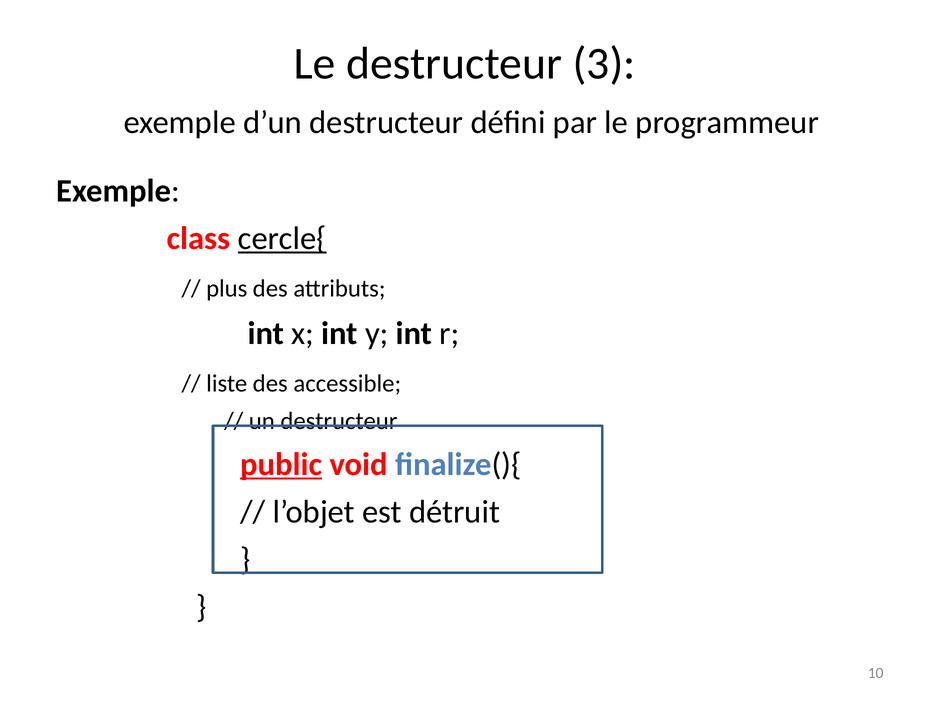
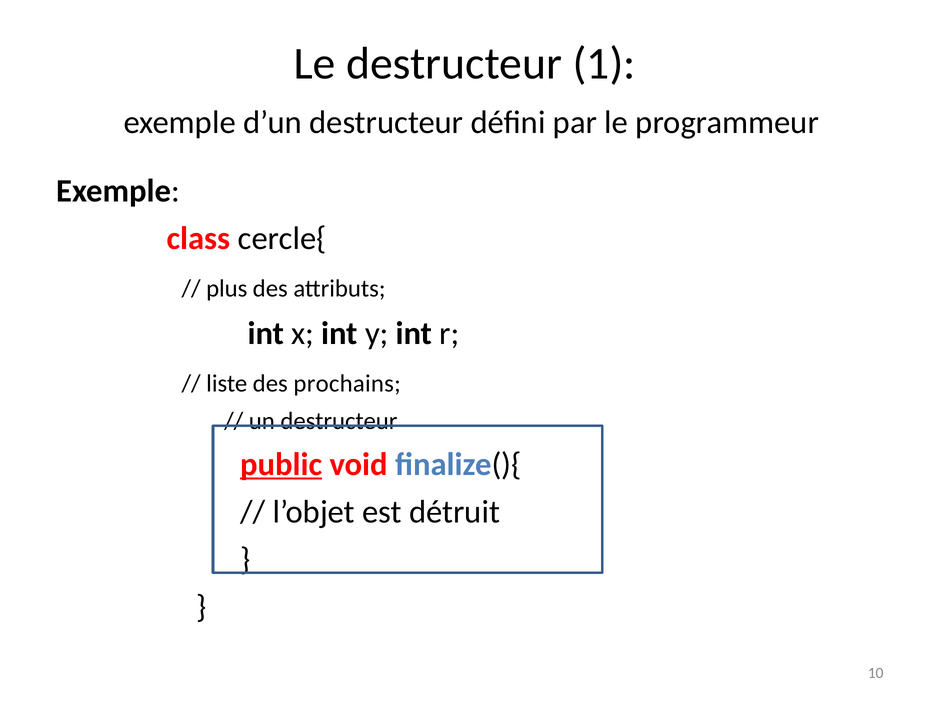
3: 3 -> 1 (604, 64)
cercle{ underline: present -> none (282, 239)
accessible: accessible -> prochains (347, 384)
